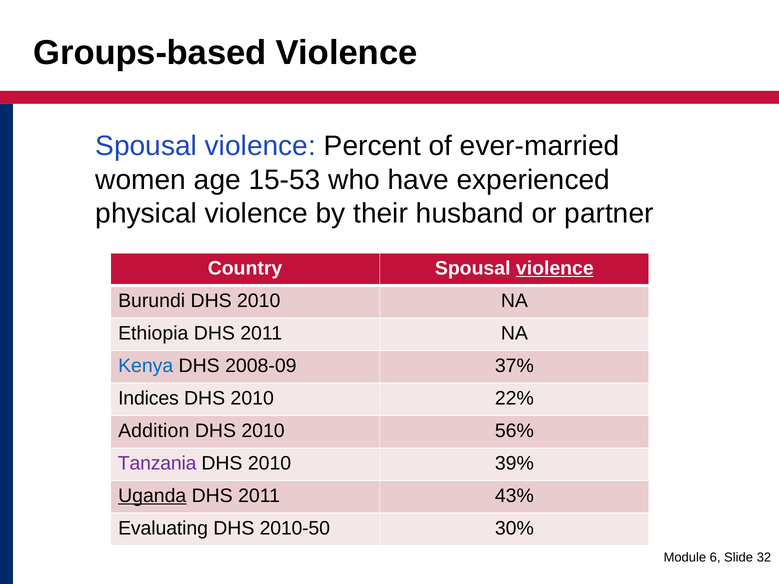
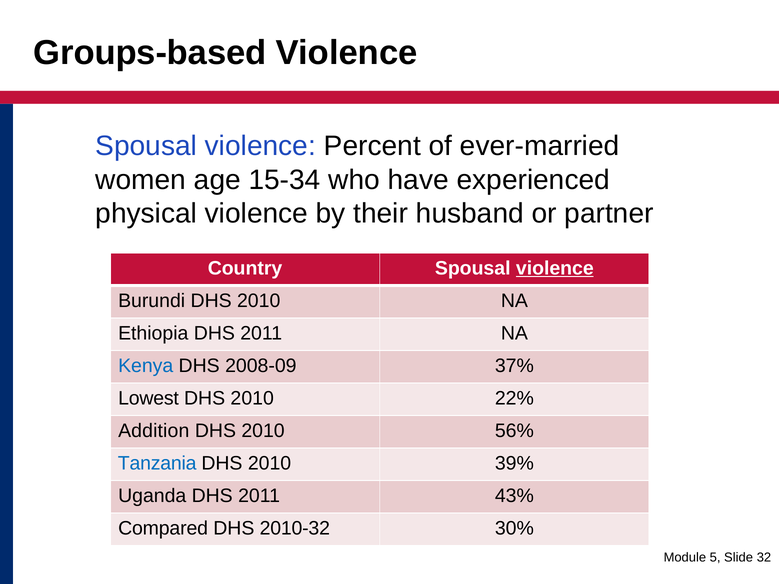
15-53: 15-53 -> 15-34 (285, 180)
Indices: Indices -> Lowest (148, 398)
Tanzania colour: purple -> blue (157, 463)
Uganda underline: present -> none (152, 496)
Evaluating: Evaluating -> Compared (163, 528)
2010-50: 2010-50 -> 2010-32 (295, 528)
6: 6 -> 5 (715, 558)
